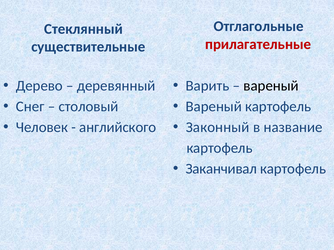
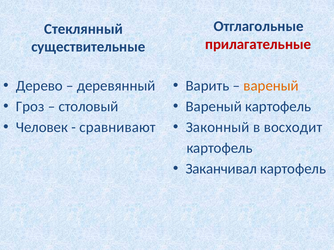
вареный colour: black -> orange (271, 86)
Снег: Снег -> Гроз (30, 107)
английского: английского -> сравнивают (118, 127)
название: название -> восходит (293, 127)
